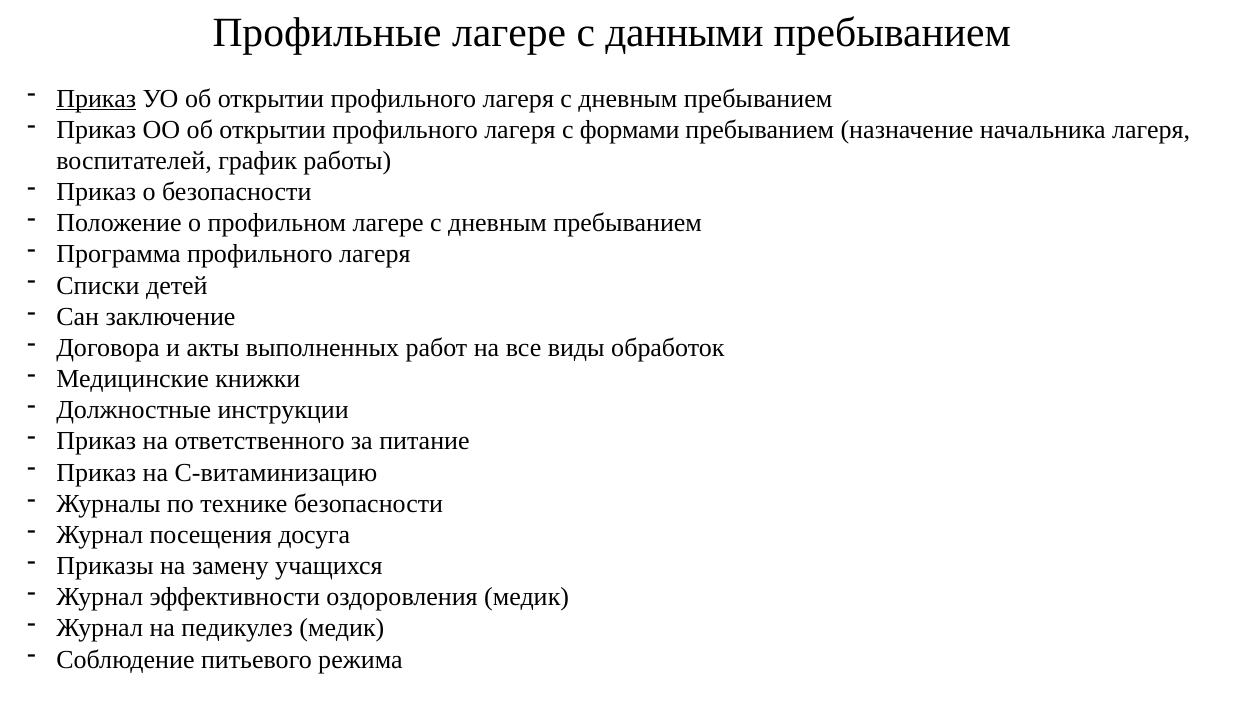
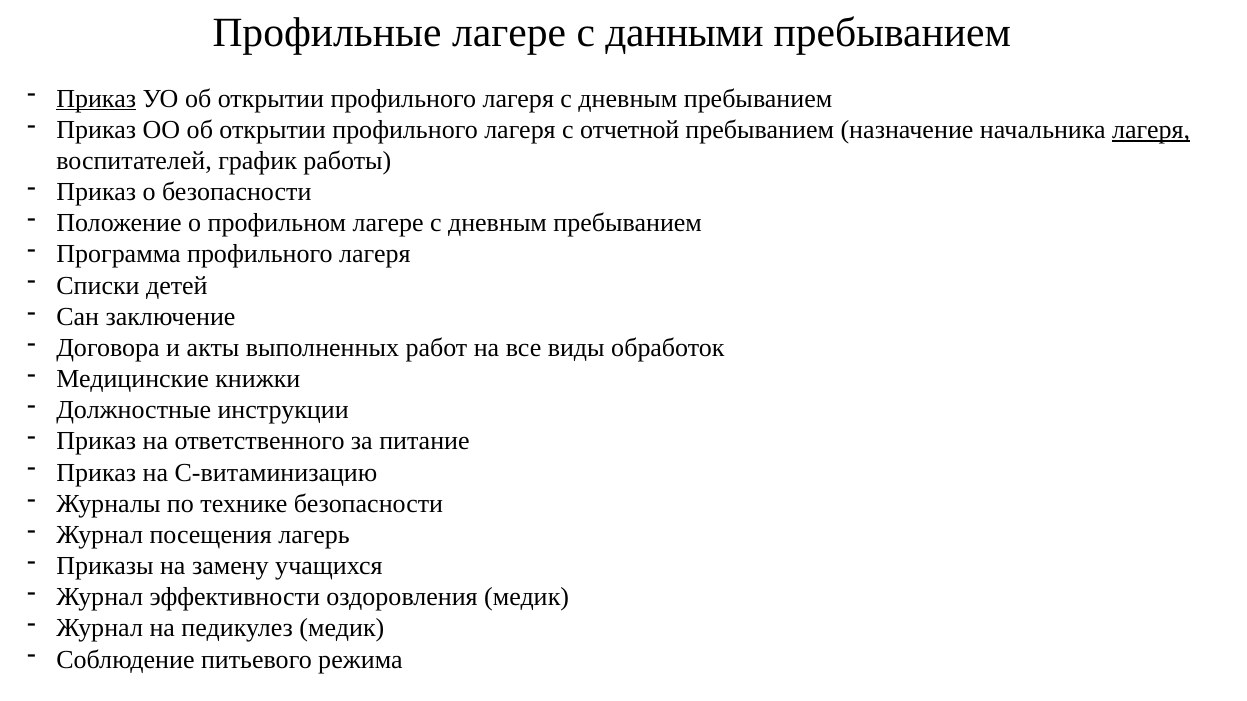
формами: формами -> отчетной (630, 130)
лагеря underline: none -> present (1151, 130)
досуга: досуга -> лагерь (314, 535)
